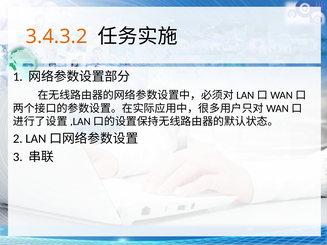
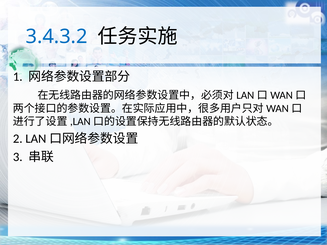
3.4.3.2 colour: orange -> blue (57, 37)
